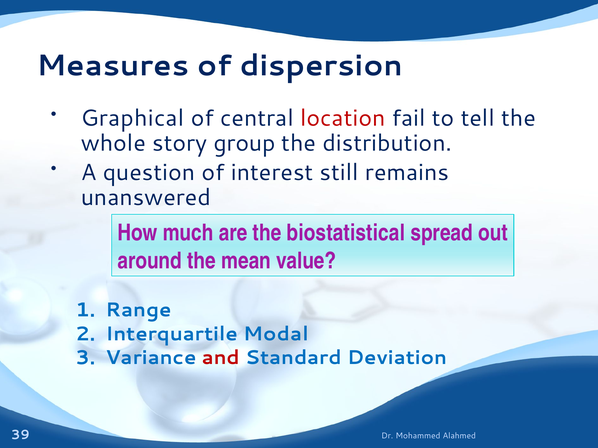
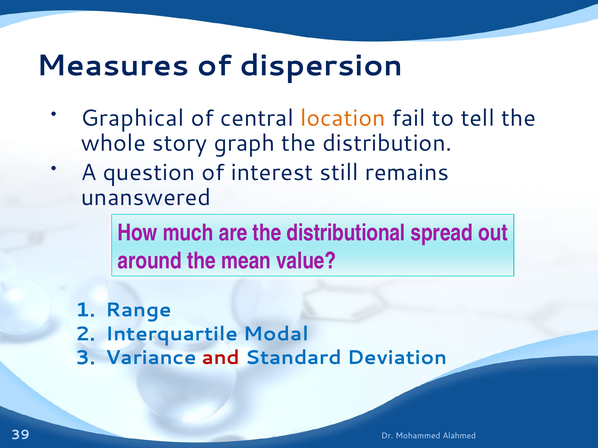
location colour: red -> orange (343, 118)
group: group -> graph (244, 143)
biostatistical: biostatistical -> distributional (346, 233)
